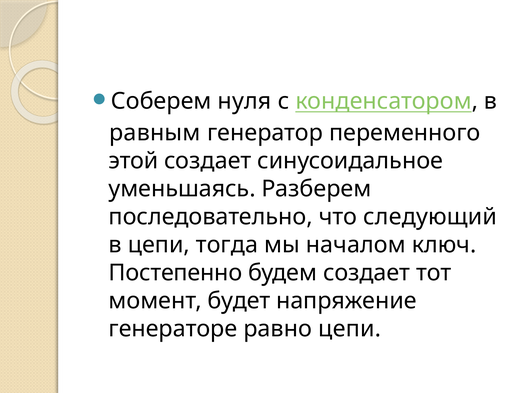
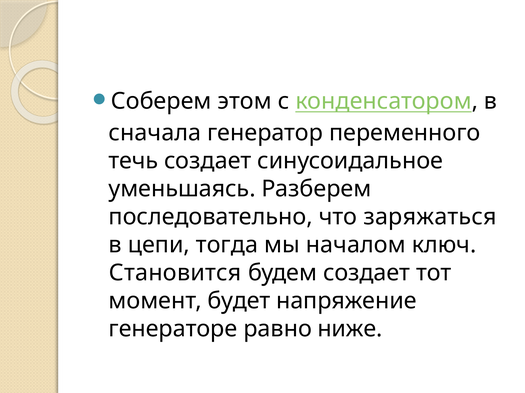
нуля: нуля -> этом (245, 101)
равным: равным -> сначала (155, 133)
этой: этой -> течь (133, 161)
следующий: следующий -> заряжаться (430, 217)
Постепенно: Постепенно -> Становится (175, 273)
равно цепи: цепи -> ниже (350, 329)
